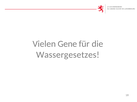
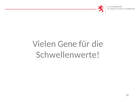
Wassergesetzes: Wassergesetzes -> Schwellenwerte (68, 55)
